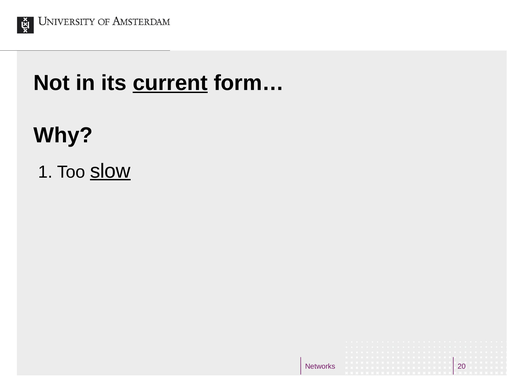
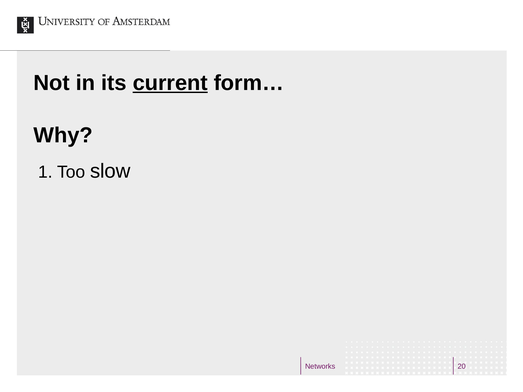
slow underline: present -> none (110, 171)
